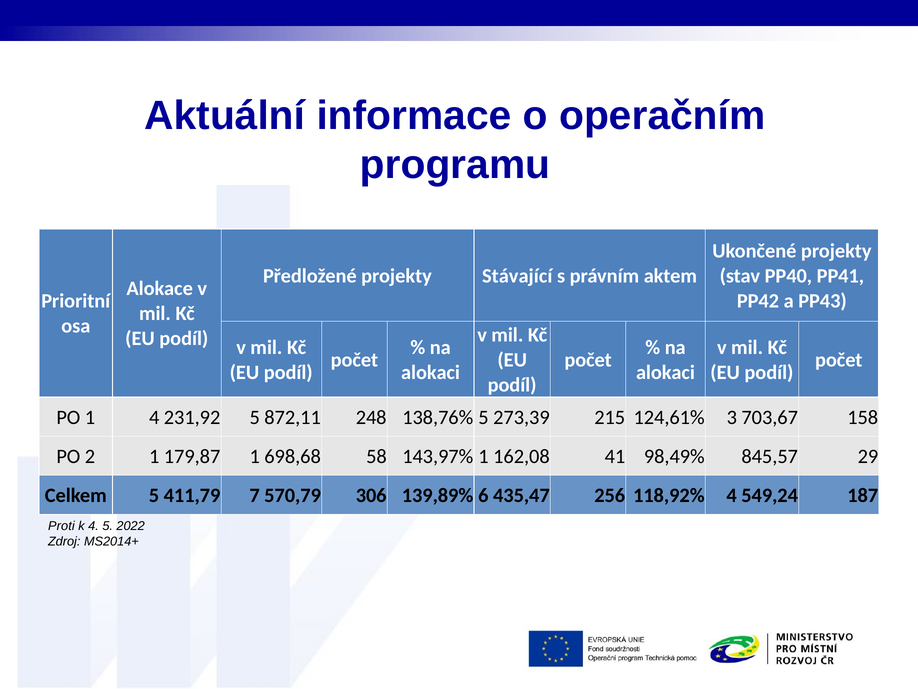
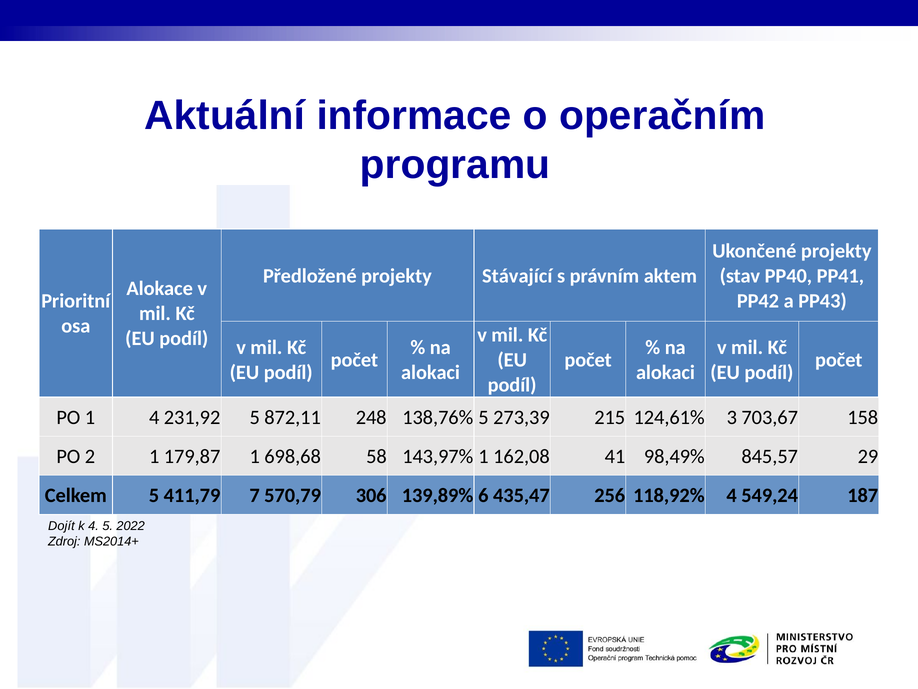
Proti: Proti -> Dojít (61, 526)
